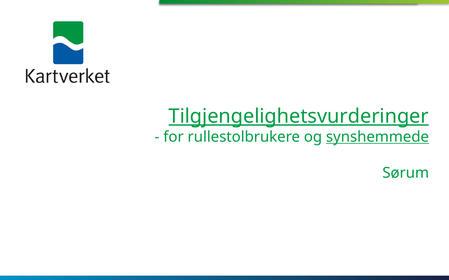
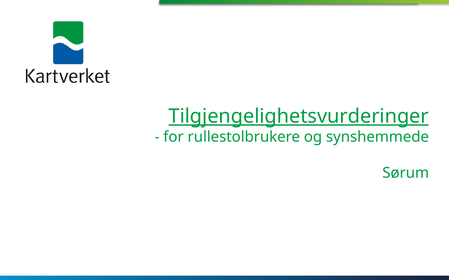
synshemmede underline: present -> none (377, 137)
